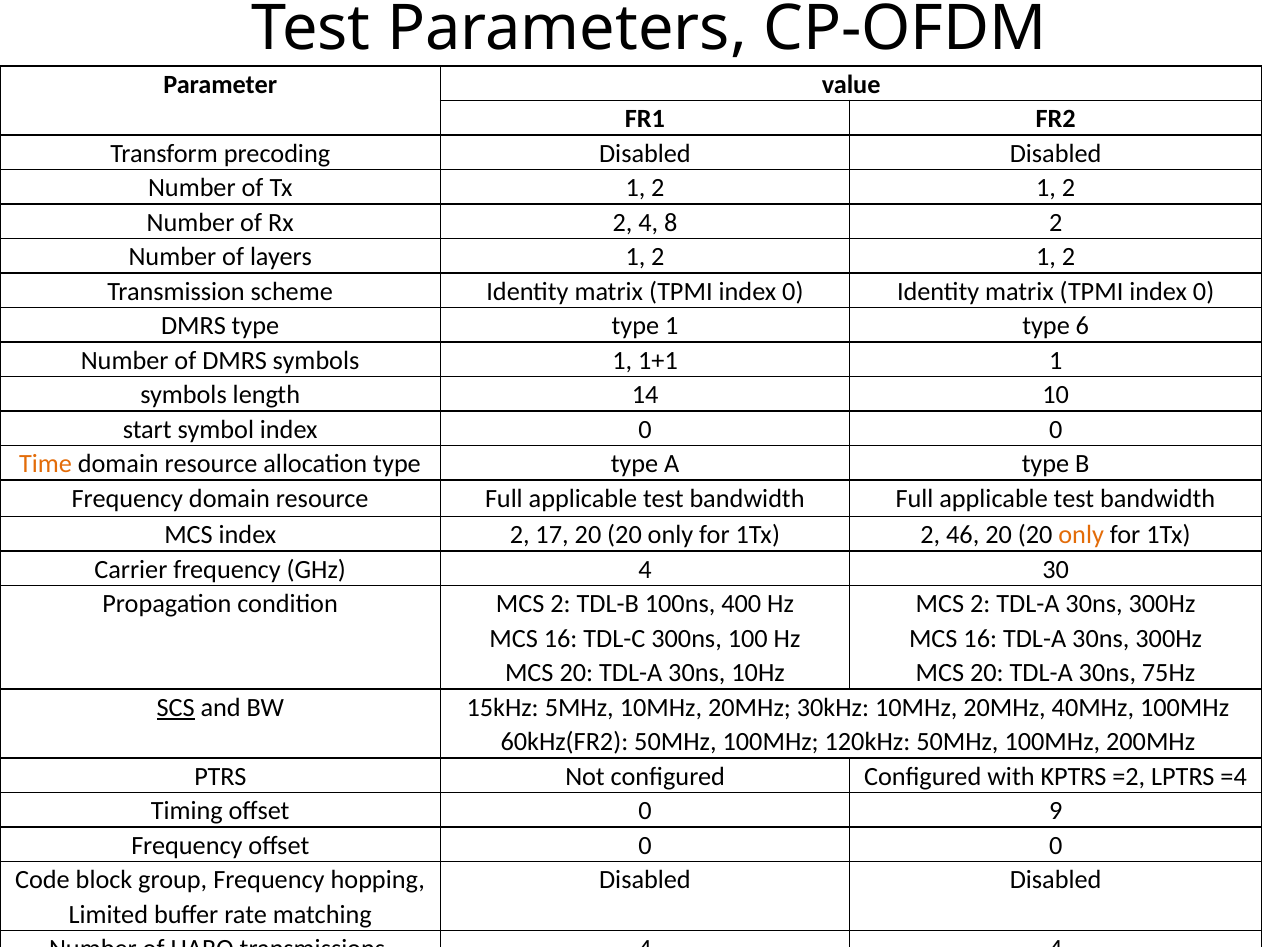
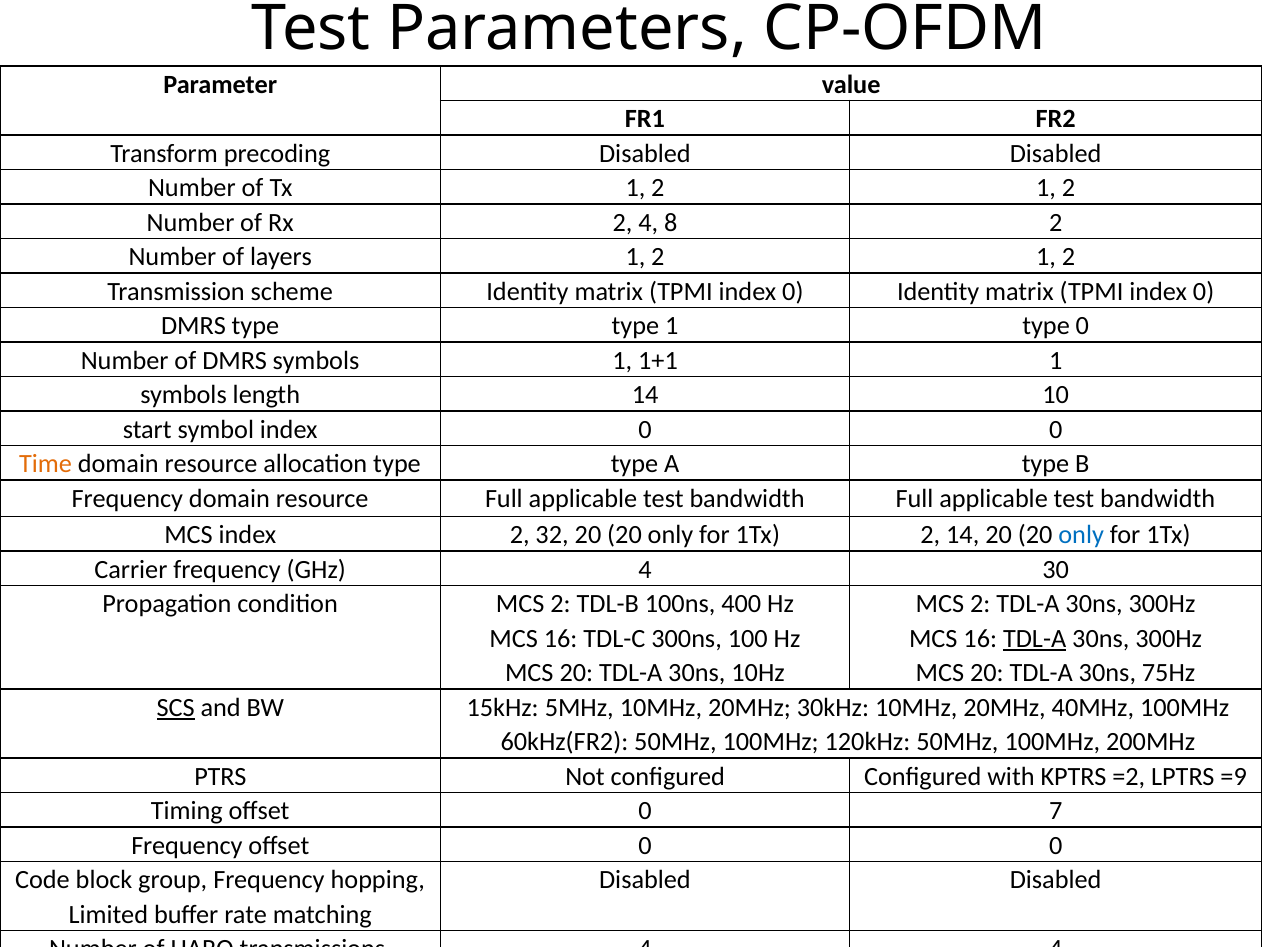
type 6: 6 -> 0 (1082, 326)
17: 17 -> 32 (552, 535)
2 46: 46 -> 14 (963, 535)
only colour: orange -> blue (1081, 535)
TDL-A underline: none -> present (1035, 638)
=4: =4 -> =9 (1234, 776)
9: 9 -> 7 (1056, 811)
